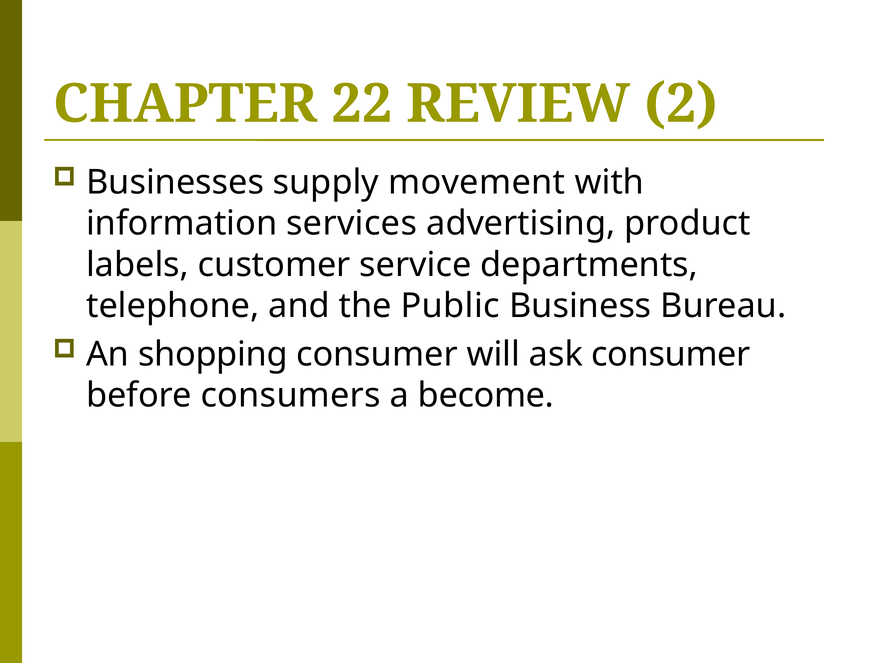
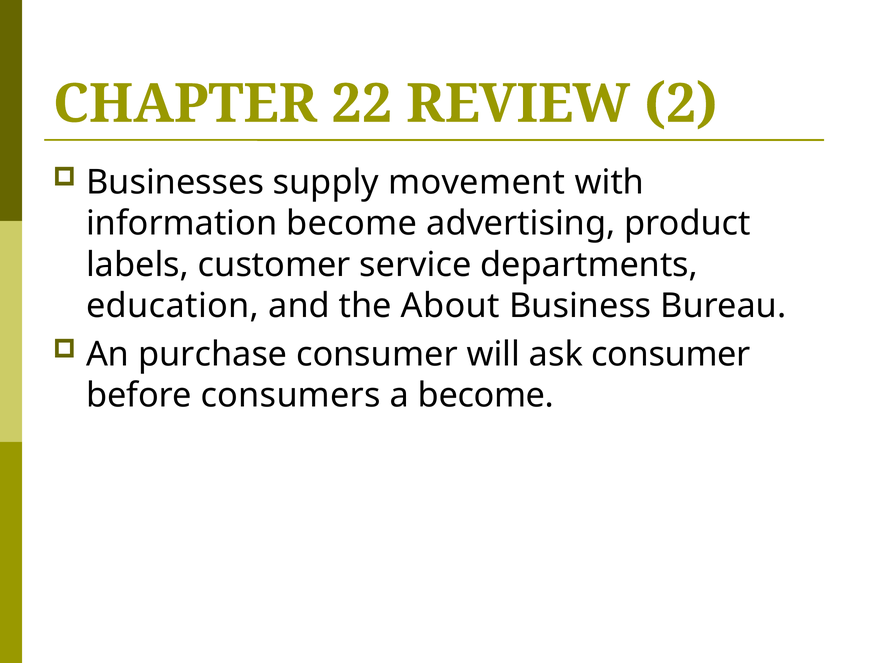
information services: services -> become (352, 223)
telephone: telephone -> education (173, 306)
Public: Public -> About (450, 306)
shopping: shopping -> purchase (213, 354)
